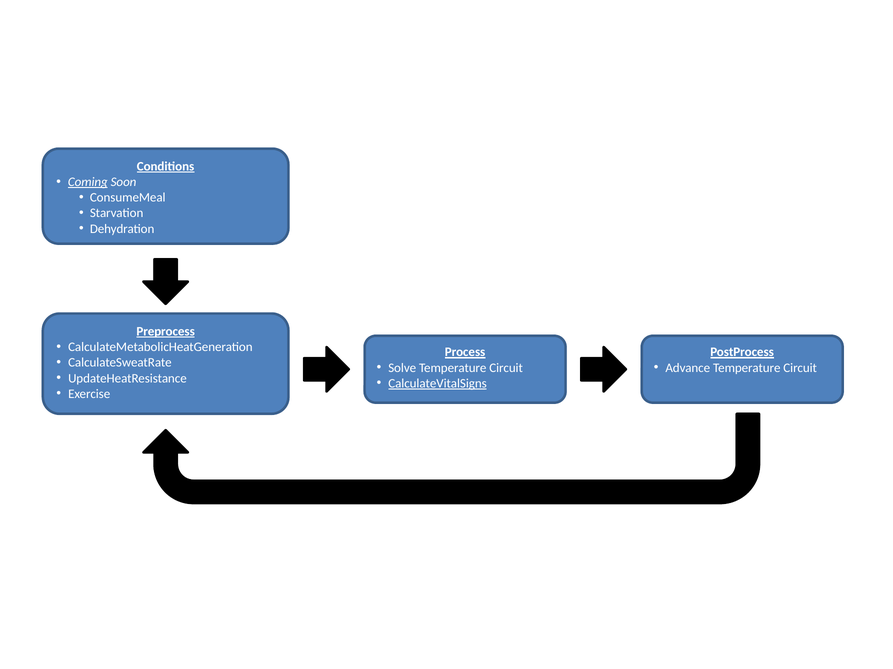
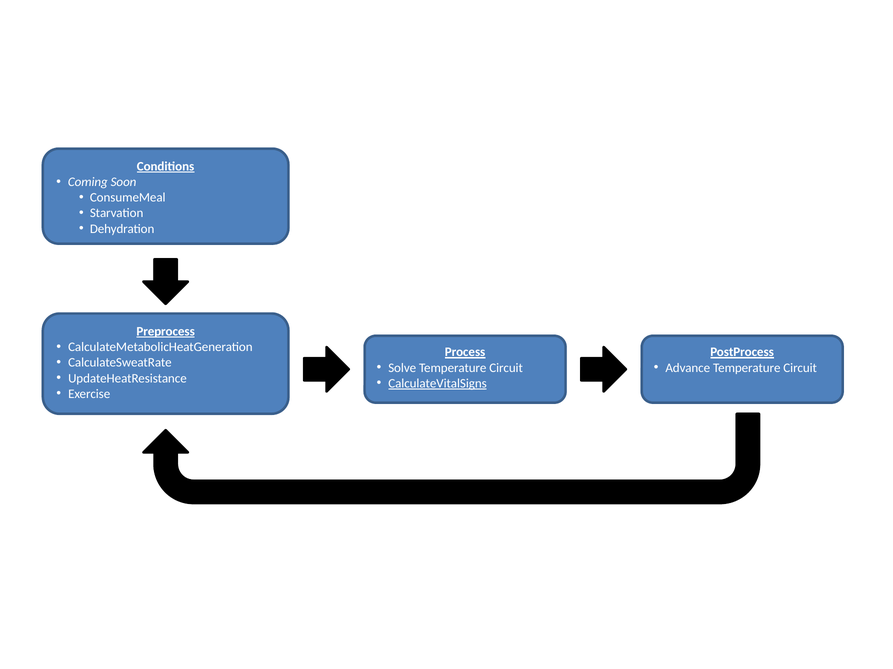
Coming underline: present -> none (88, 182)
